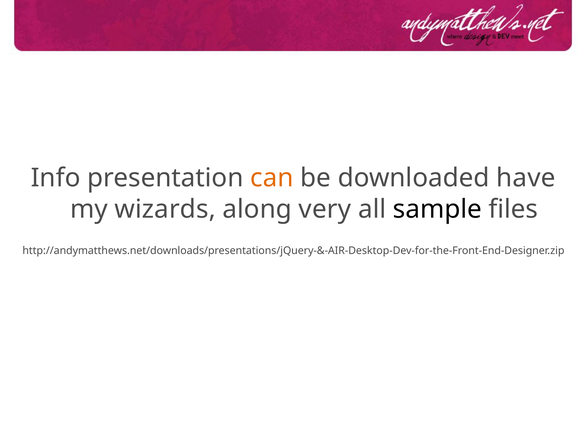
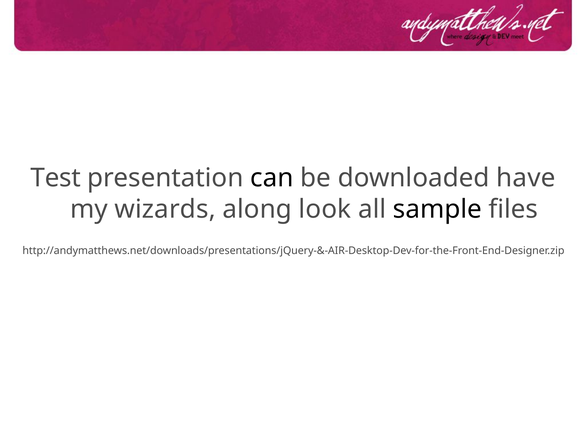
Info: Info -> Test (56, 178)
can colour: orange -> black (272, 178)
very: very -> look (325, 210)
